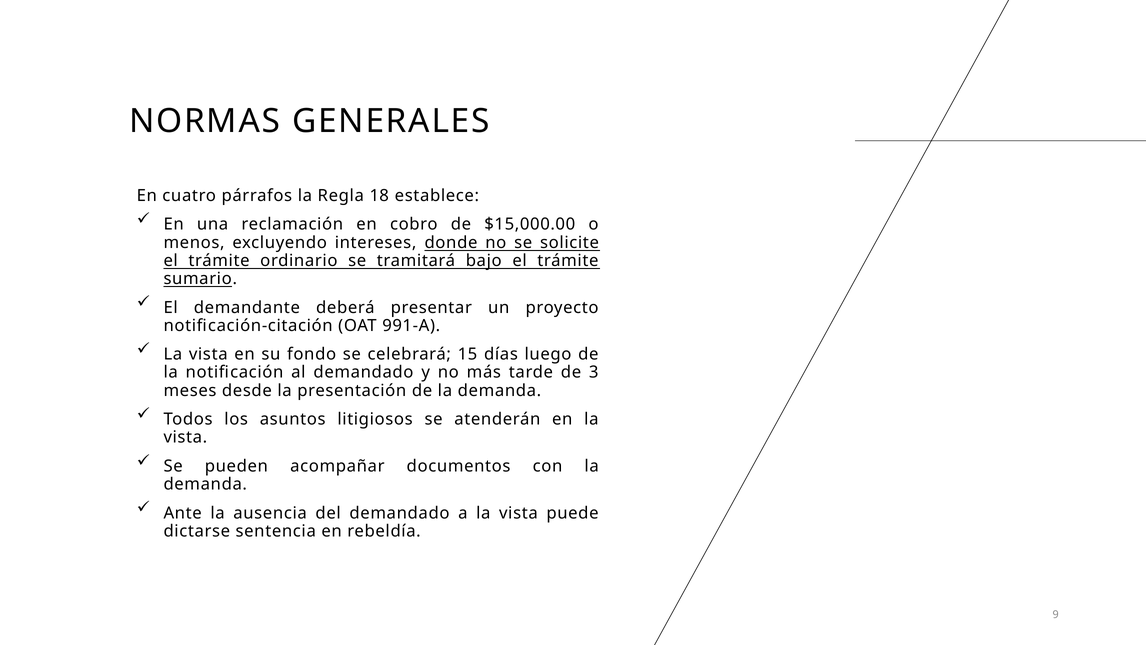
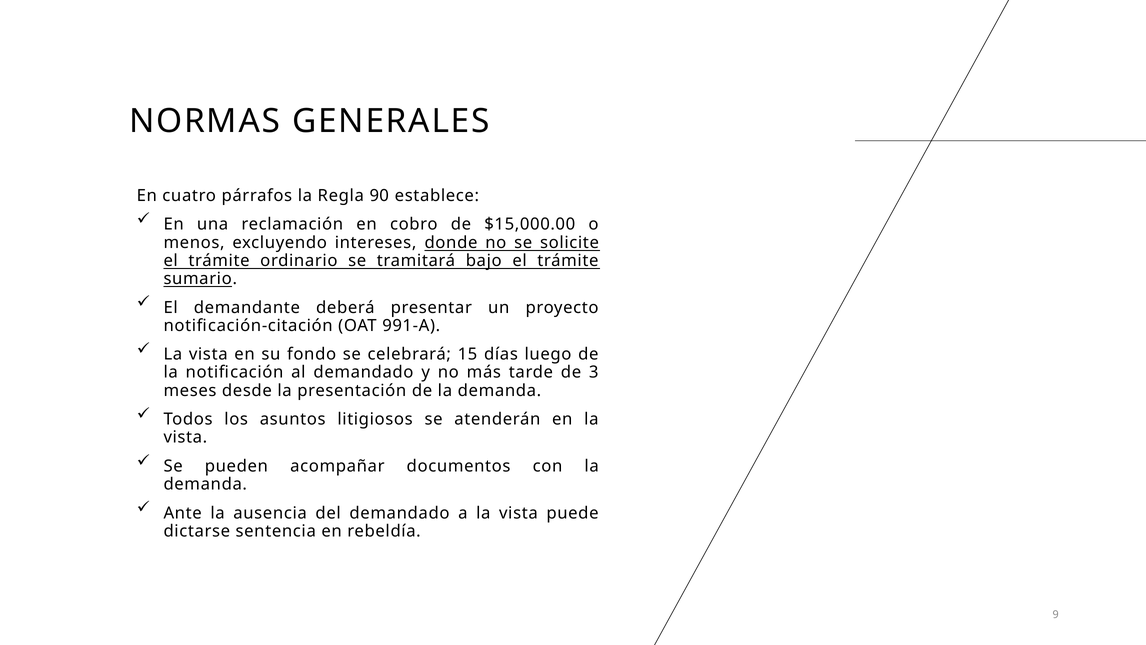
18: 18 -> 90 (379, 196)
